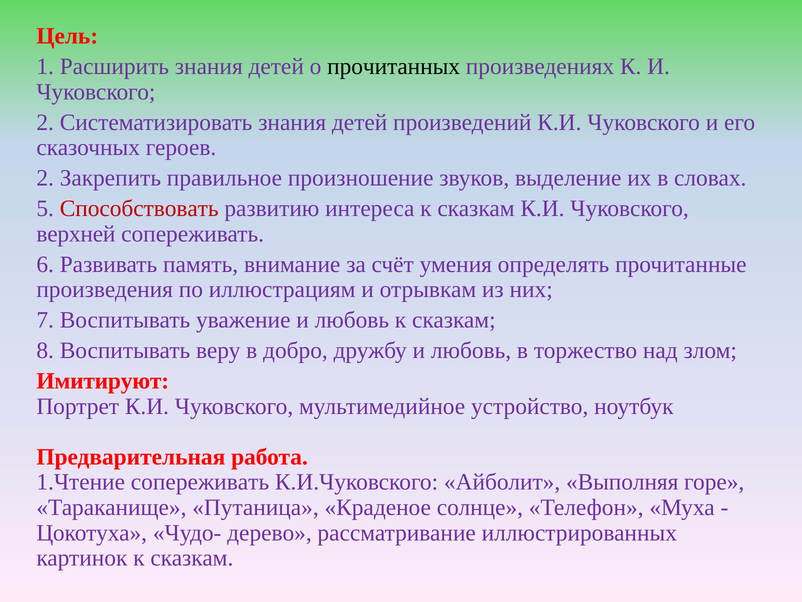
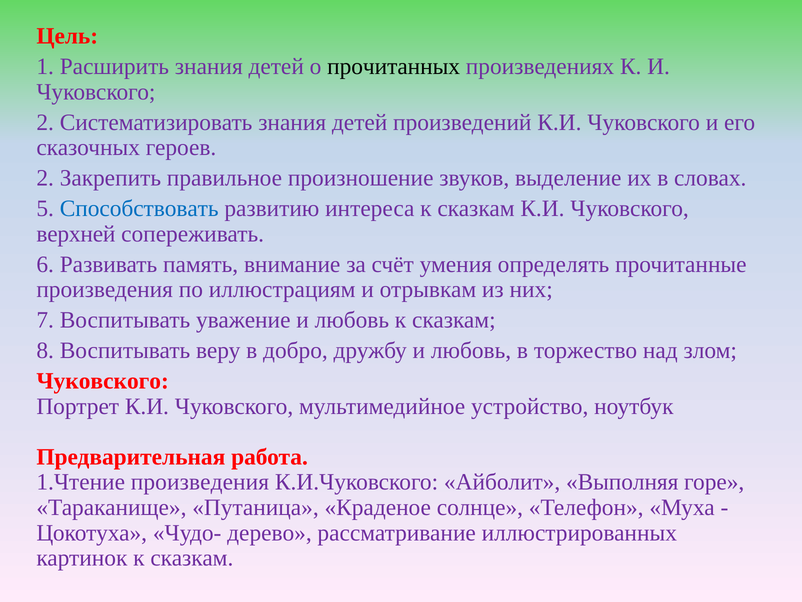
Способствовать colour: red -> blue (139, 209)
Имитируют: Имитируют -> Чуковского (103, 381)
1.Чтение сопереживать: сопереживать -> произведения (200, 482)
